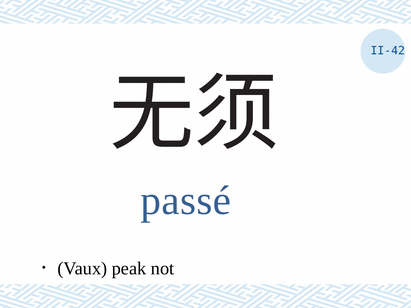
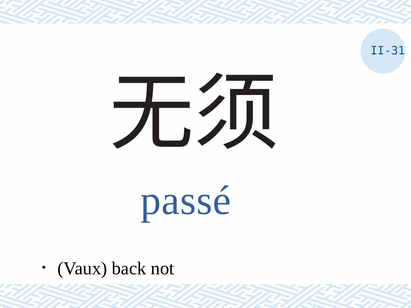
II-42: II-42 -> II-31 (388, 51)
peak: peak -> back (129, 269)
